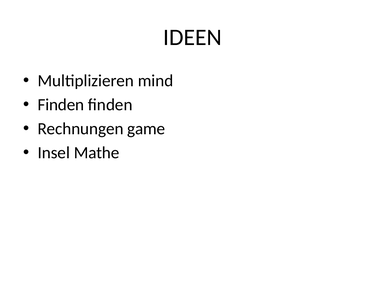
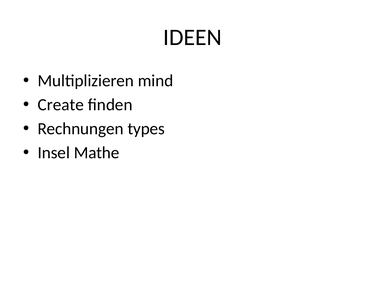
Finden: Finden -> Create (61, 105)
game: game -> types (146, 129)
